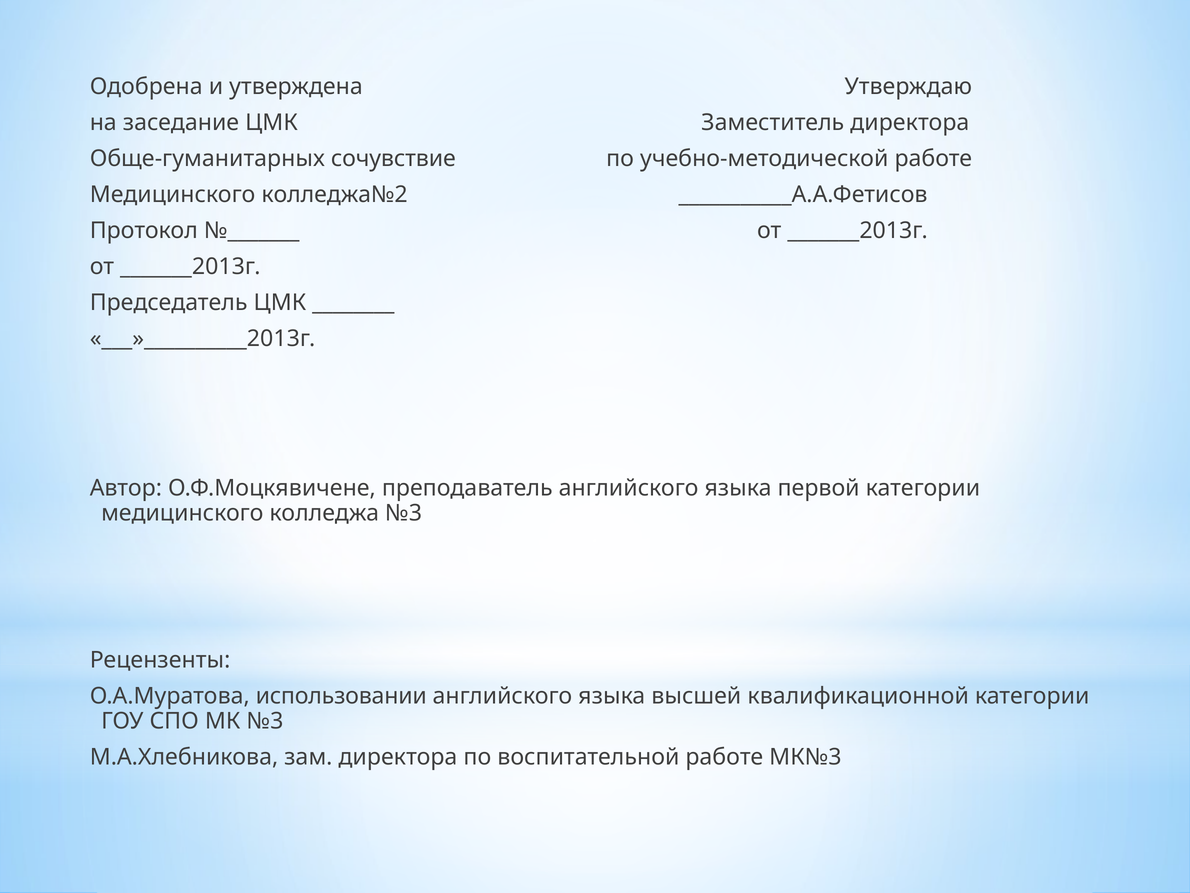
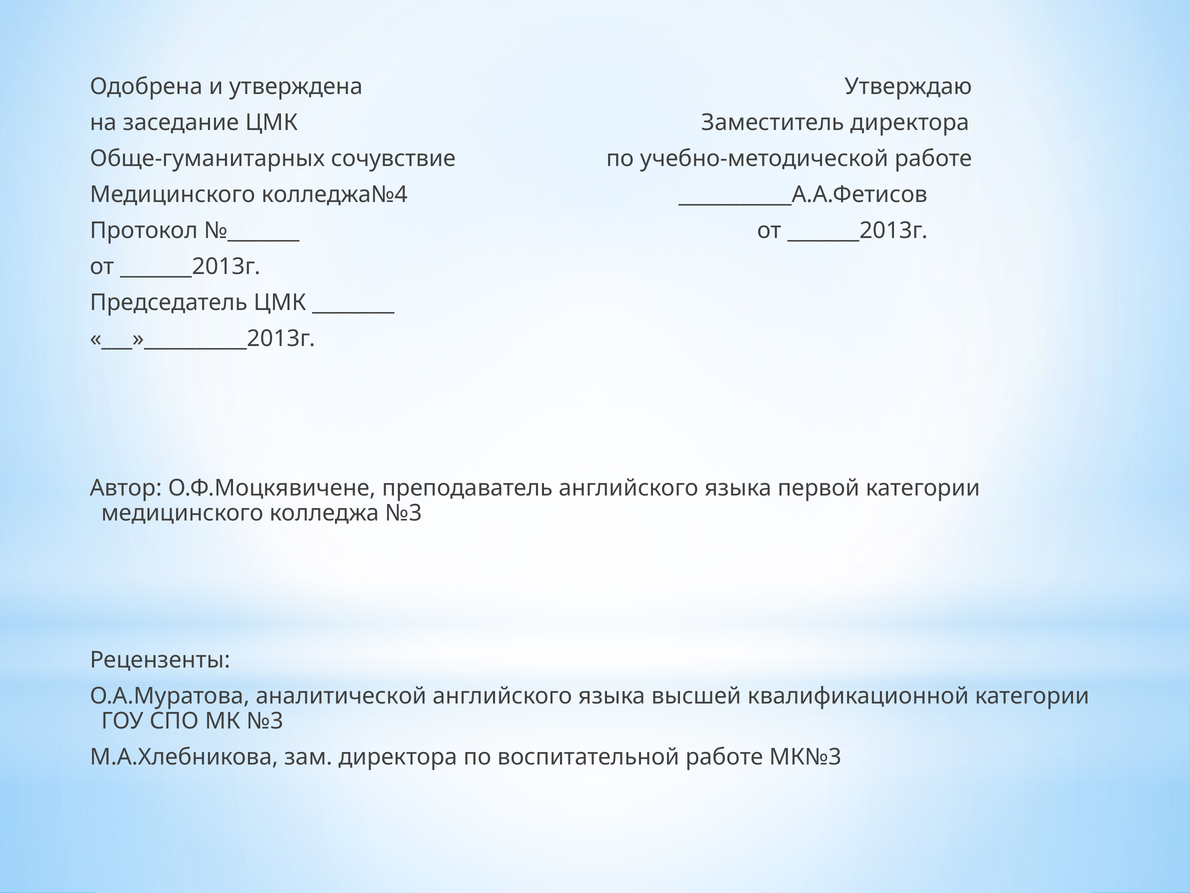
колледжа№2: колледжа№2 -> колледжа№4 (335, 194)
использовании: использовании -> аналитической (341, 696)
